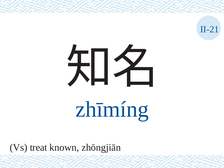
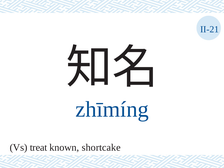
zhōngjiān: zhōngjiān -> shortcake (101, 147)
